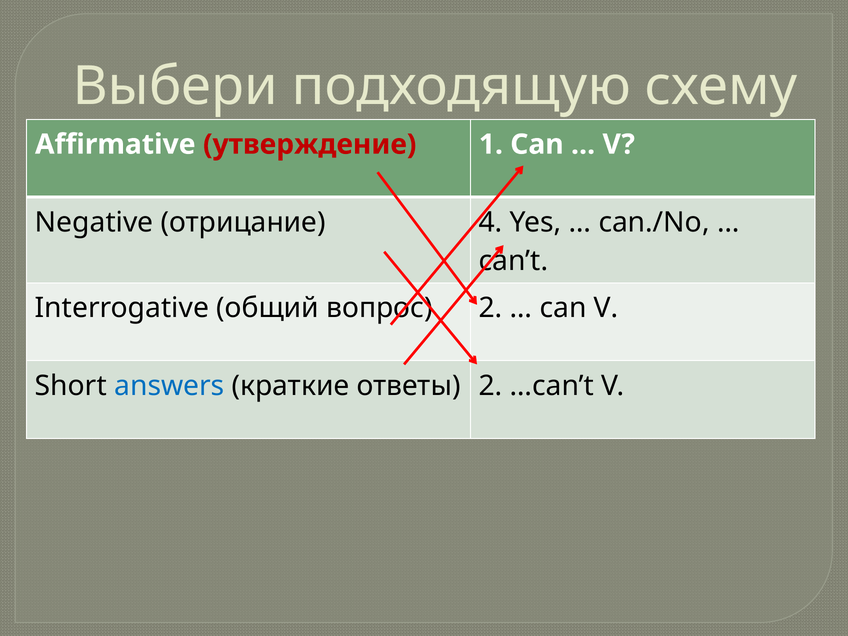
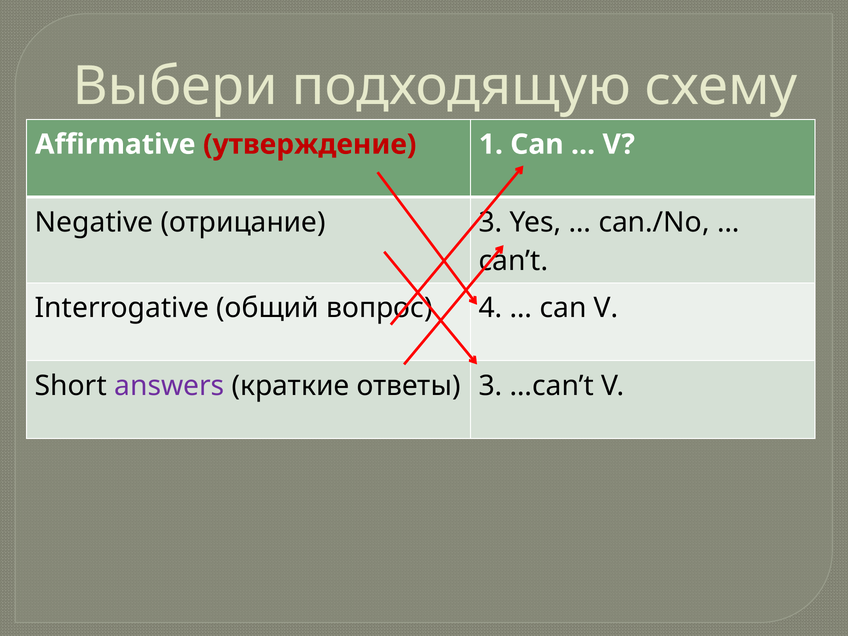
отрицание 4: 4 -> 3 (491, 222)
вопрос 2: 2 -> 4 (491, 308)
answers colour: blue -> purple (169, 386)
ответы 2: 2 -> 3 (491, 386)
